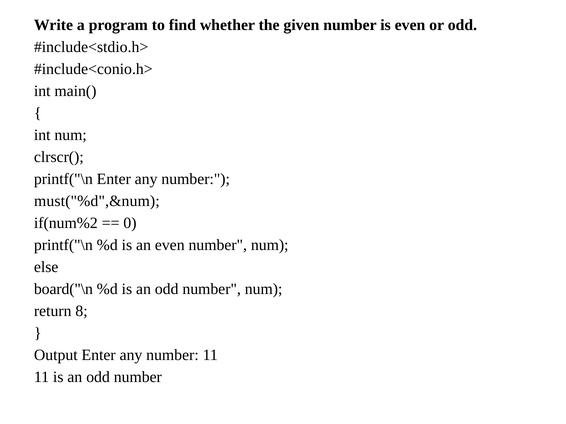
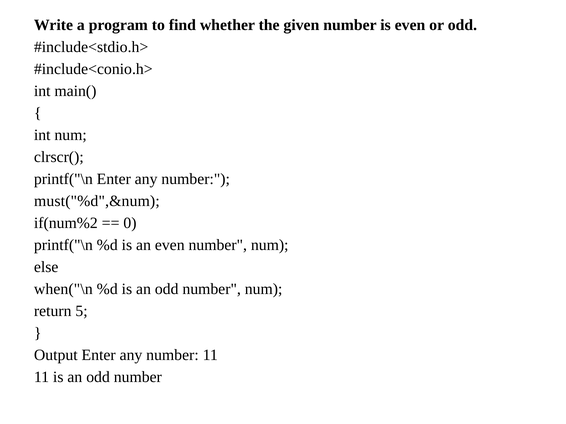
board("\n: board("\n -> when("\n (63, 289)
8: 8 -> 5 (82, 311)
